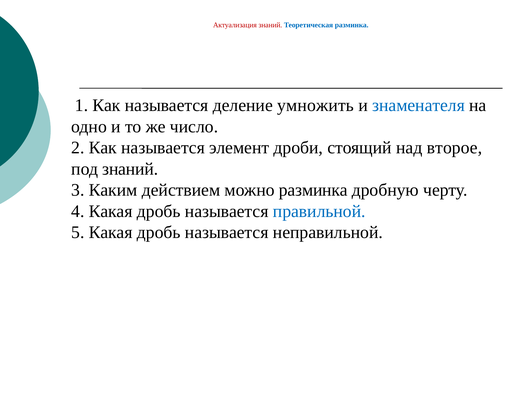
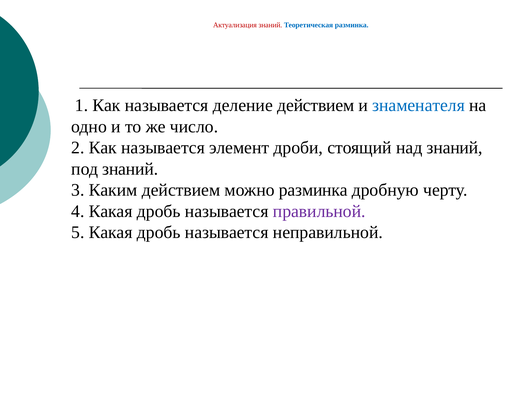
деление умножить: умножить -> действием (316, 105)
над второе: второе -> знаний (455, 148)
правильной colour: blue -> purple (319, 211)
